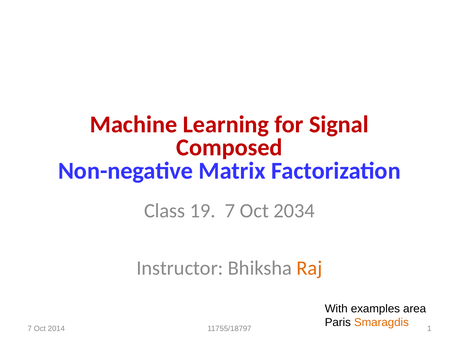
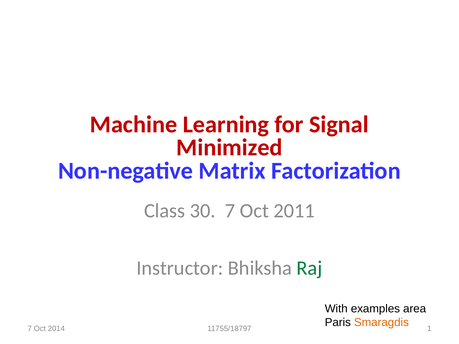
Composed: Composed -> Minimized (229, 148)
19: 19 -> 30 (203, 211)
2034: 2034 -> 2011 (294, 211)
Raj colour: orange -> green (309, 268)
